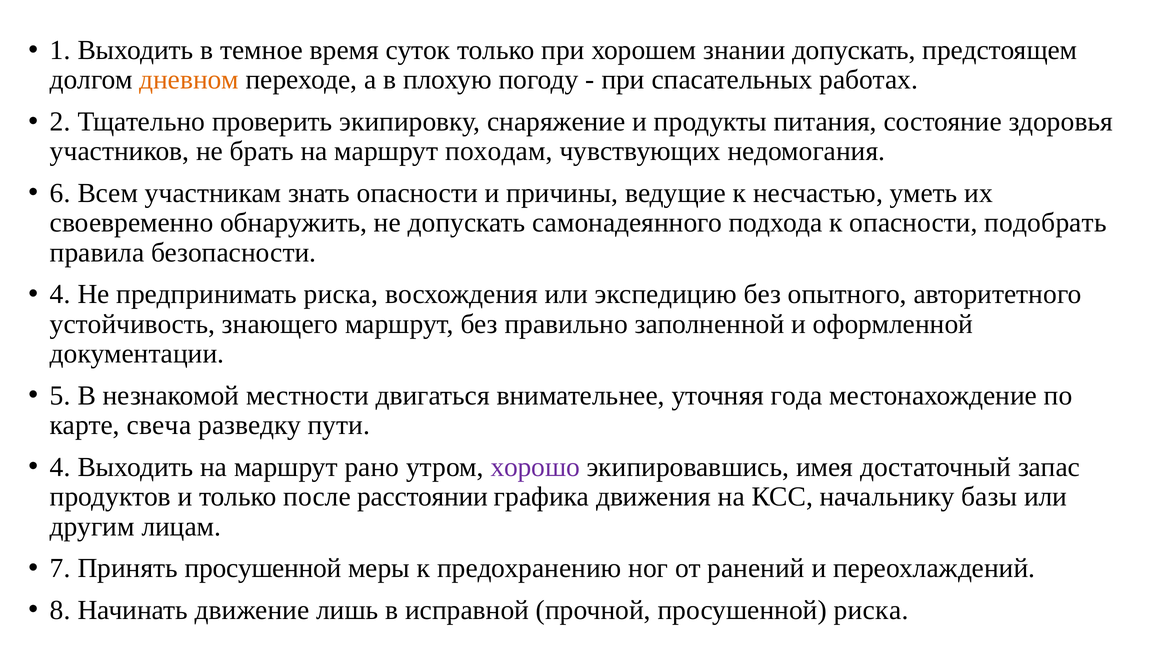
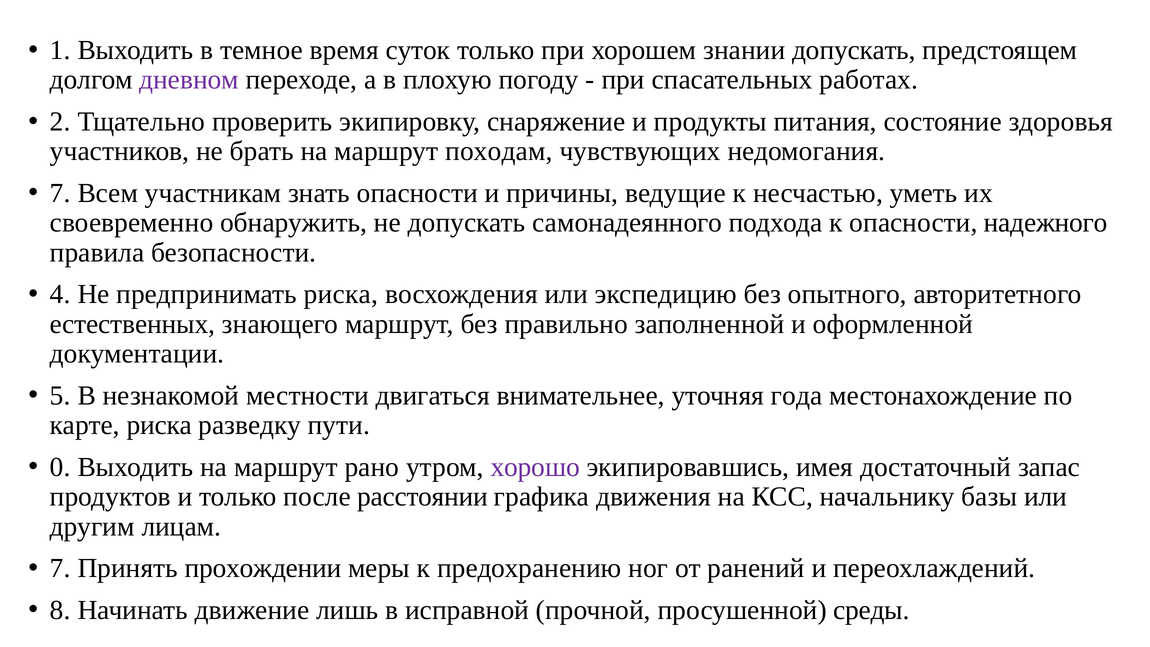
дневном colour: orange -> purple (189, 80)
6: 6 -> 7 (60, 193)
подобрать: подобрать -> надежного (1046, 223)
устойчивость: устойчивость -> естественных (133, 324)
карте свеча: свеча -> риска (159, 425)
4: 4 -> 0 (60, 467)
Принять просушенной: просушенной -> прохождении (263, 568)
просушенной риска: риска -> среды (871, 610)
